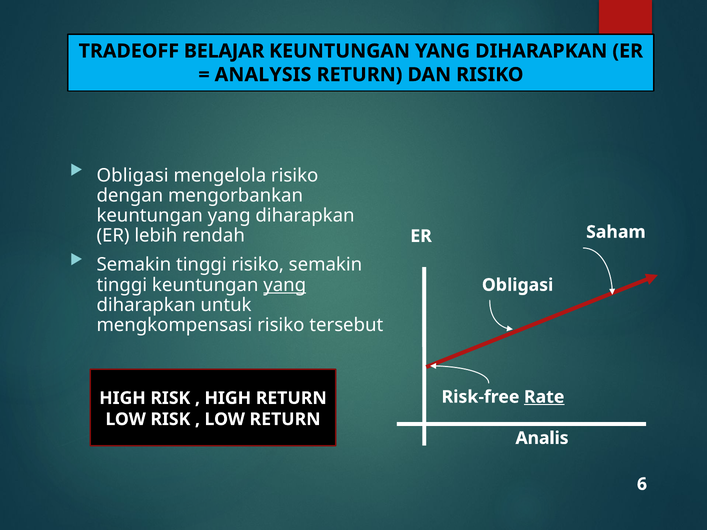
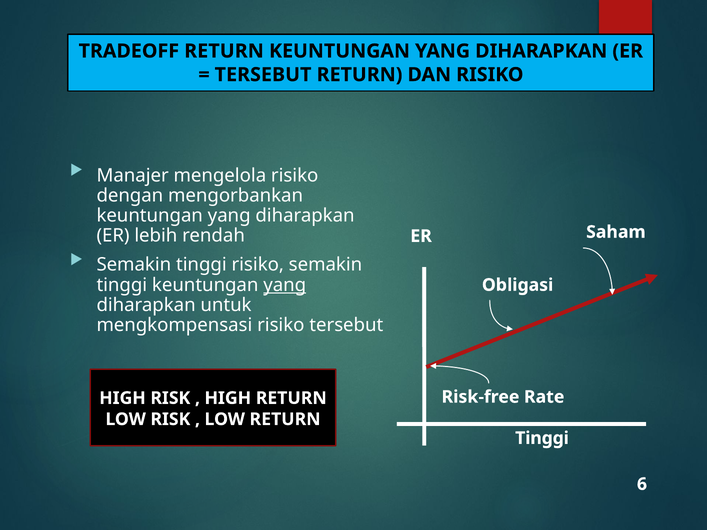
TRADEOFF BELAJAR: BELAJAR -> RETURN (224, 51)
ANALYSIS: ANALYSIS -> TERSEBUT (263, 75)
Obligasi: Obligasi -> Manajer (133, 175)
Rate underline: present -> none (544, 397)
Analis: Analis -> Tinggi (542, 438)
